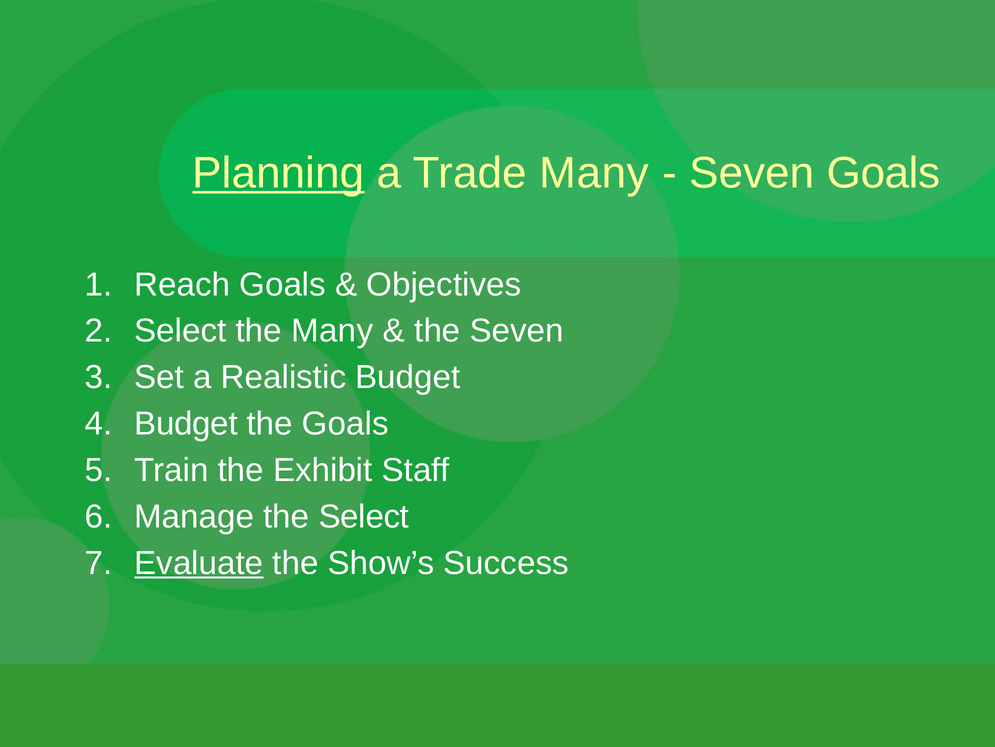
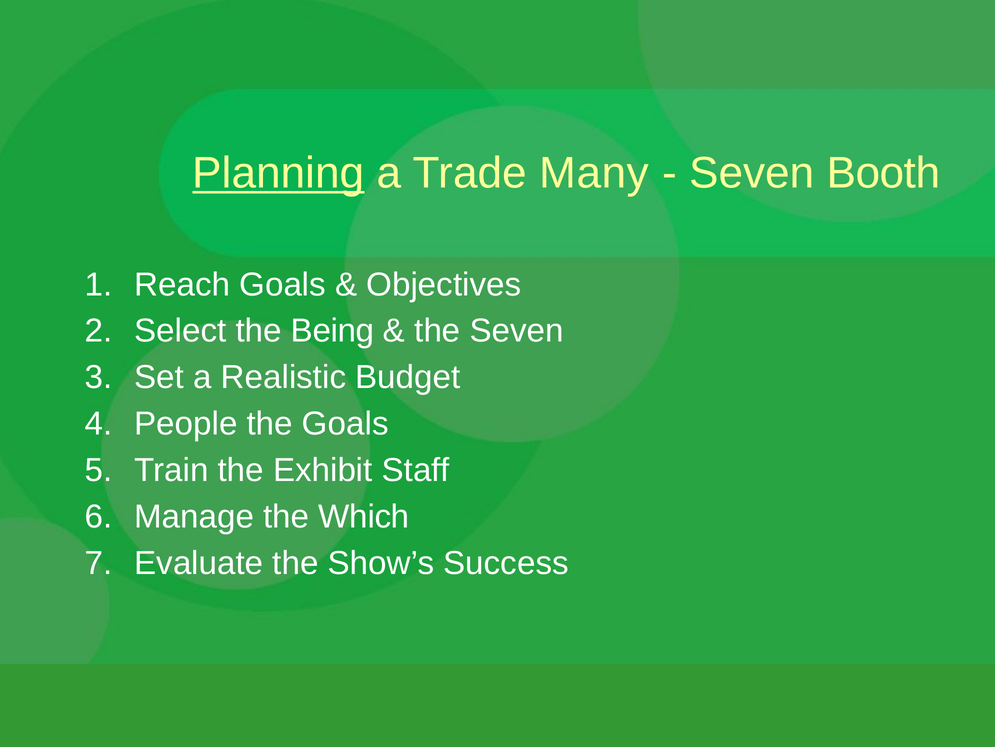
Seven Goals: Goals -> Booth (884, 173)
the Many: Many -> Being (333, 331)
Budget: Budget -> People (186, 424)
the Select: Select -> Which (364, 516)
Evaluate underline: present -> none (199, 563)
